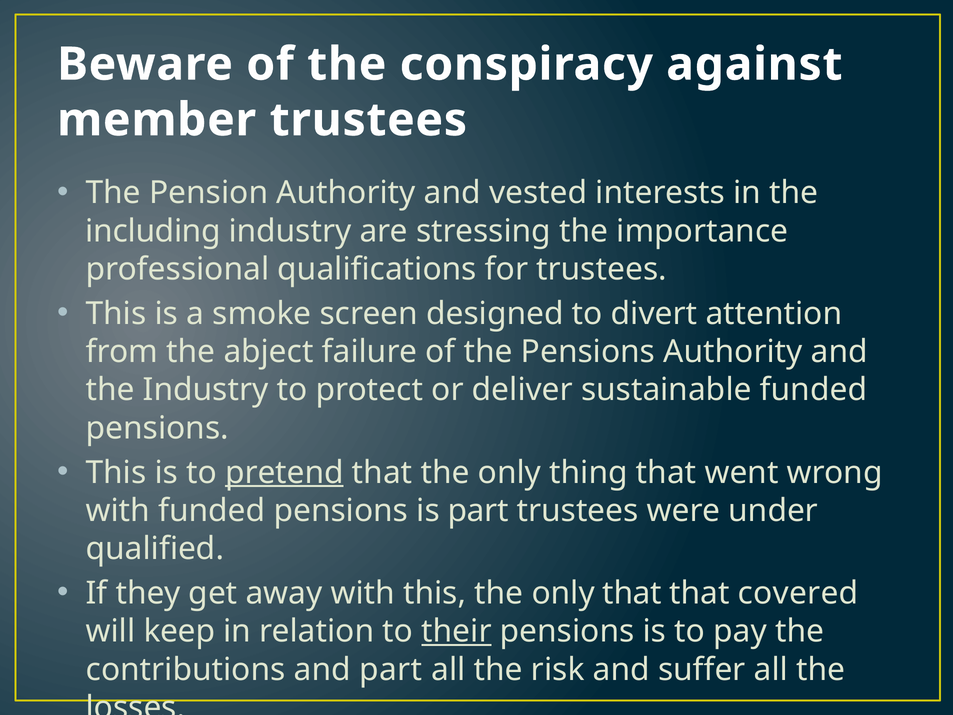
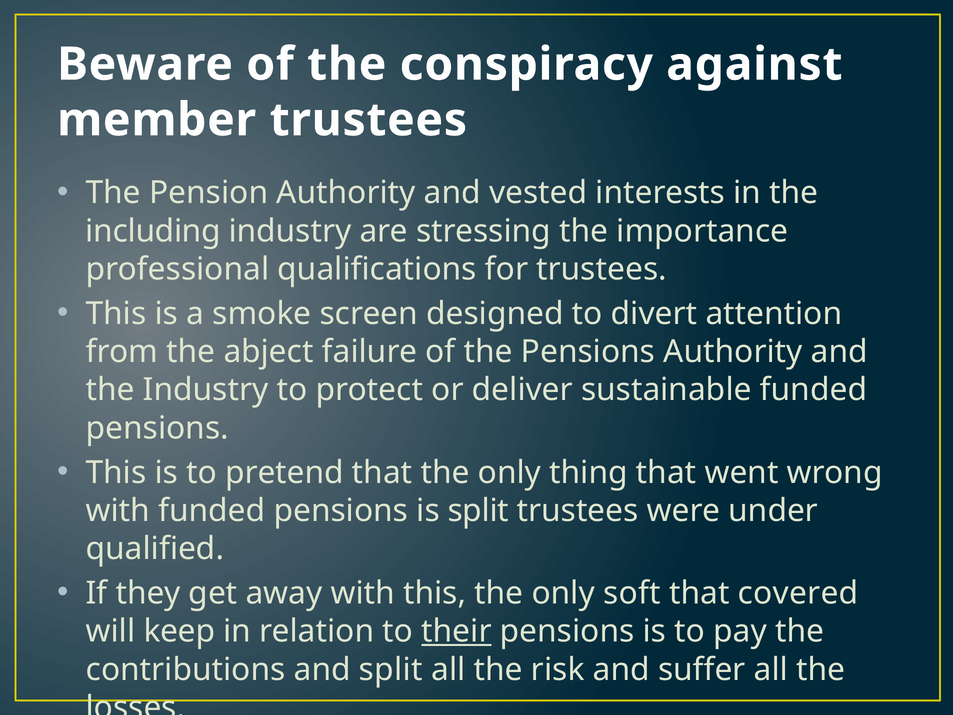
pretend underline: present -> none (284, 472)
is part: part -> split (478, 510)
only that: that -> soft (632, 593)
and part: part -> split (391, 669)
